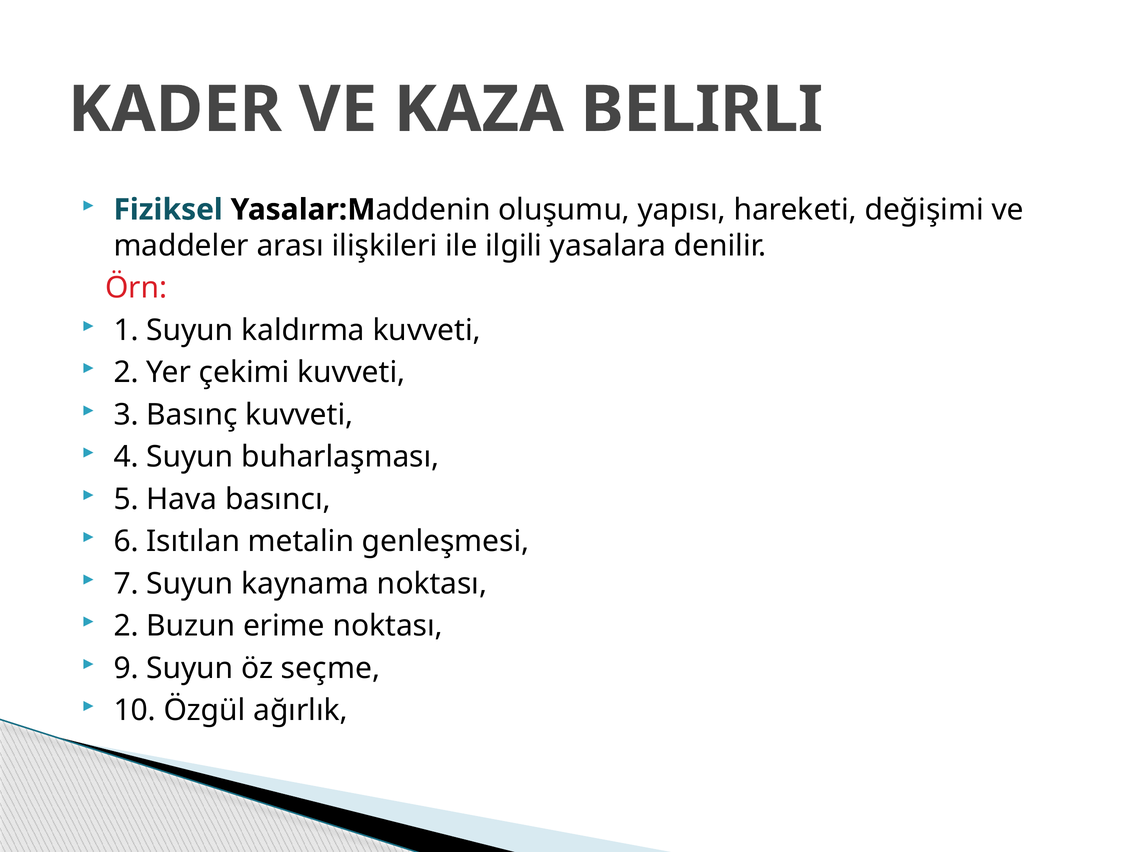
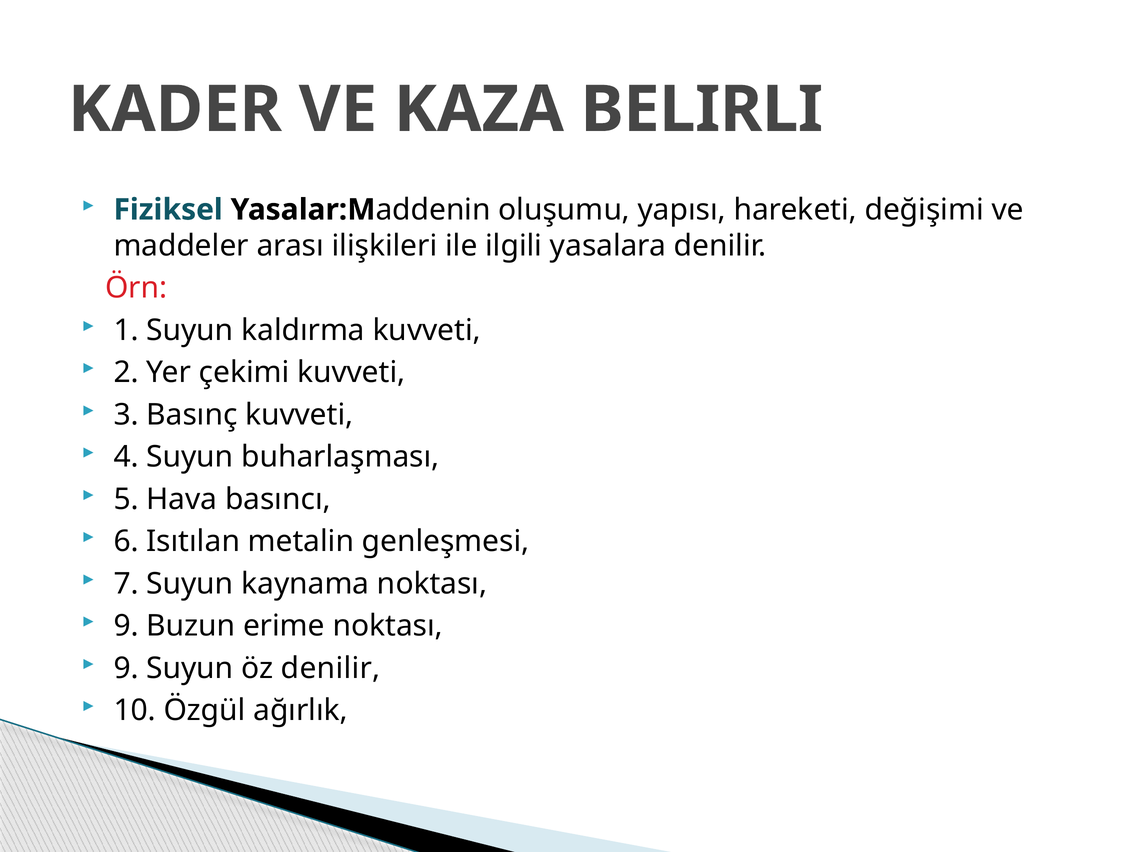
2: 2 -> 9 (126, 627)
öz seçme: seçme -> denilir (331, 669)
